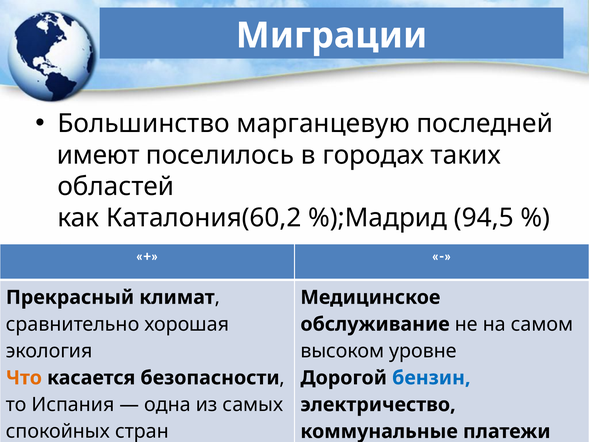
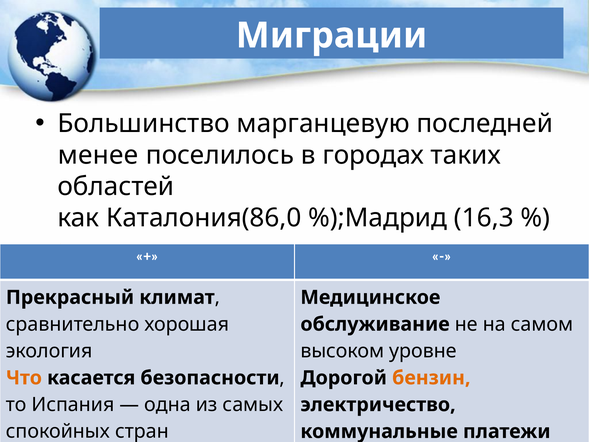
имеют: имеют -> менее (98, 155)
Каталония(60,2: Каталония(60,2 -> Каталония(86,0 (204, 218)
94,5: 94,5 -> 16,3 (484, 218)
бензин colour: blue -> orange (431, 378)
